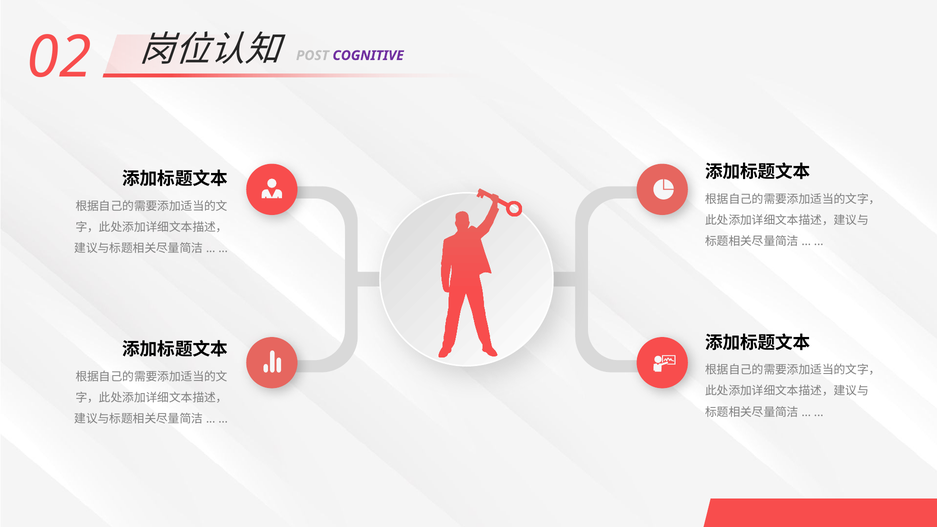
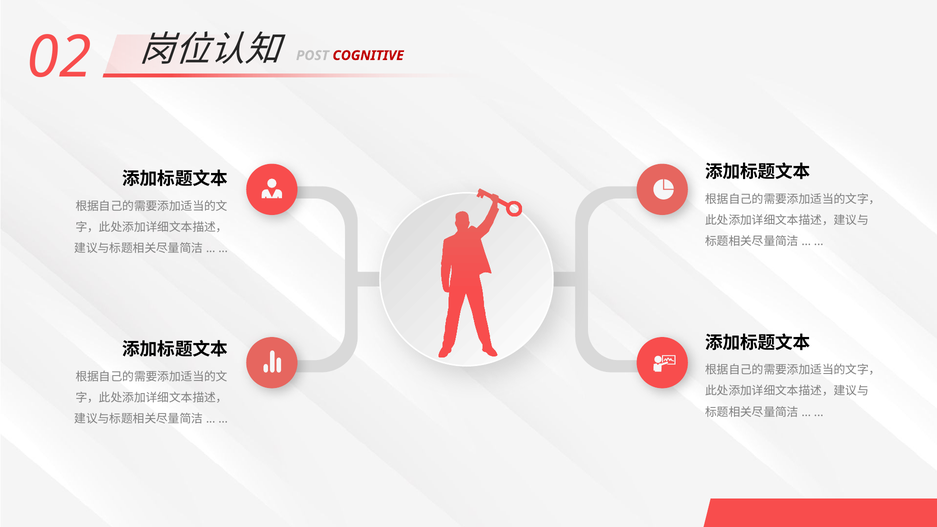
COGNITIVE colour: purple -> red (368, 56)
